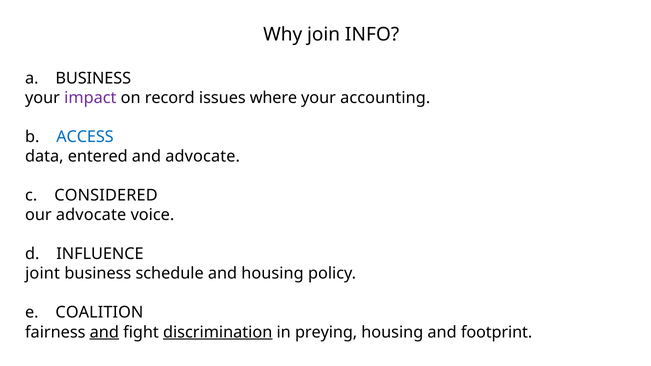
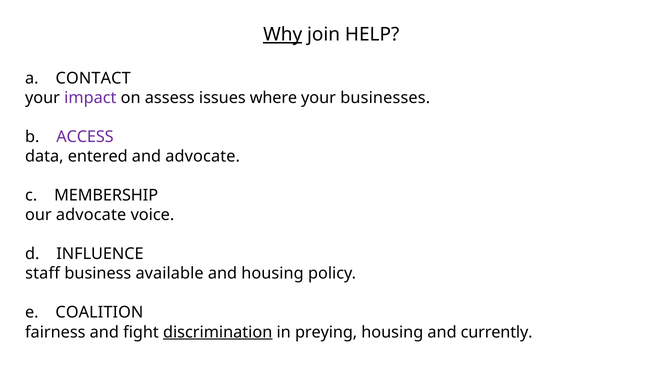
Why underline: none -> present (283, 35)
INFO: INFO -> HELP (372, 35)
a BUSINESS: BUSINESS -> CONTACT (93, 78)
record: record -> assess (170, 98)
accounting: accounting -> businesses (385, 98)
ACCESS colour: blue -> purple (85, 137)
CONSIDERED: CONSIDERED -> MEMBERSHIP (106, 196)
joint: joint -> staff (43, 274)
schedule: schedule -> available (170, 274)
and underline: present -> none (104, 332)
footprint: footprint -> currently (497, 332)
